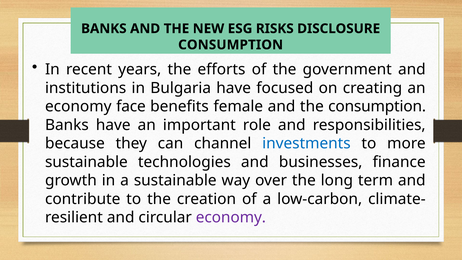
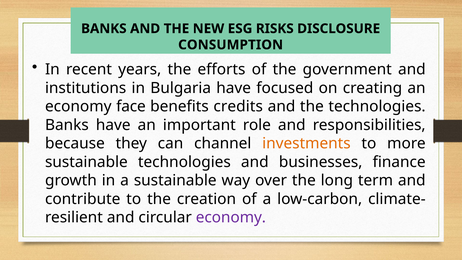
female: female -> credits (238, 106)
the consumption: consumption -> technologies (377, 106)
investments colour: blue -> orange (306, 143)
